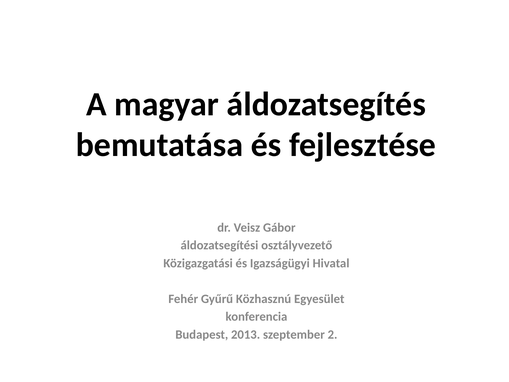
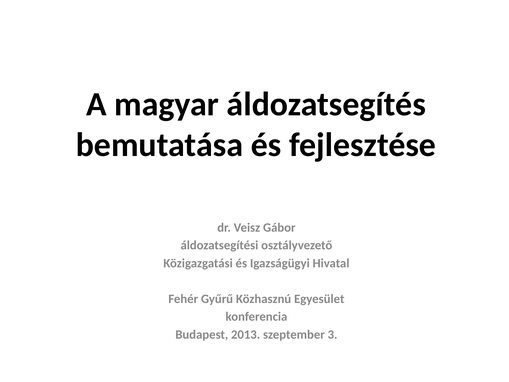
2: 2 -> 3 (333, 334)
